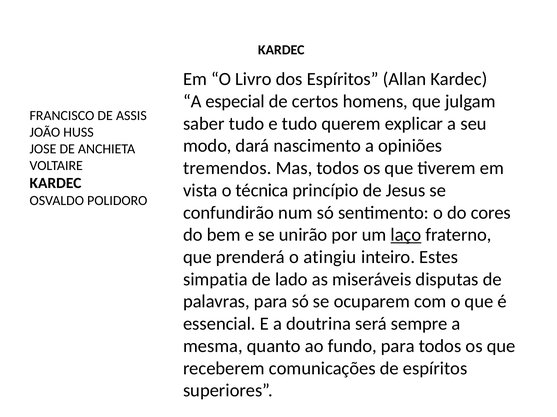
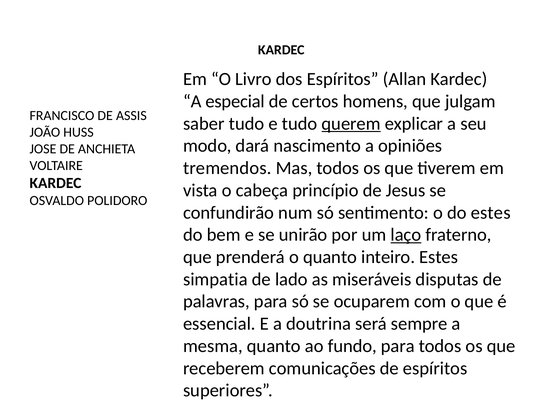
querem underline: none -> present (351, 124)
técnica: técnica -> cabeça (262, 191)
do cores: cores -> estes (491, 213)
o atingiu: atingiu -> quanto (330, 258)
